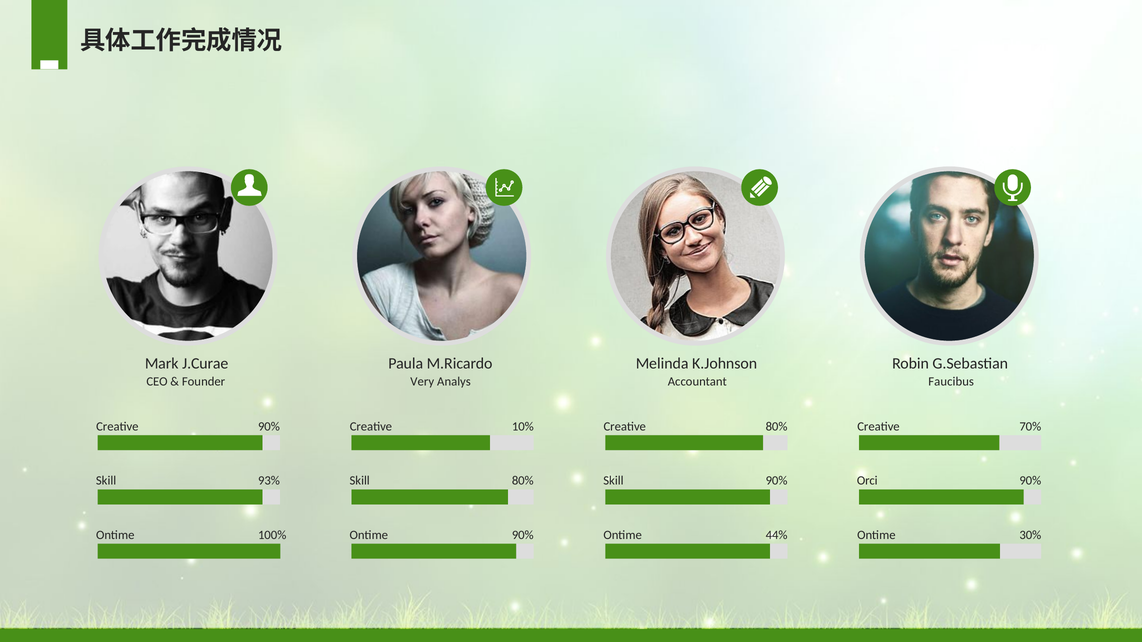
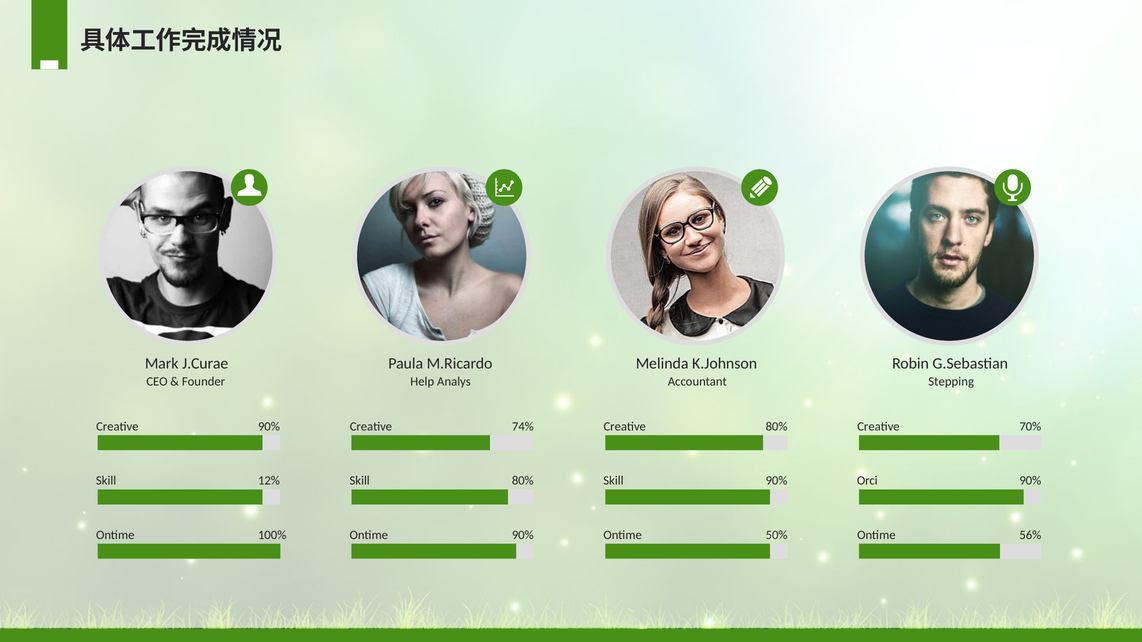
Very: Very -> Help (422, 382)
Faucibus: Faucibus -> Stepping (951, 382)
10%: 10% -> 74% (523, 427)
93%: 93% -> 12% (269, 481)
44%: 44% -> 50% (777, 535)
30%: 30% -> 56% (1030, 535)
